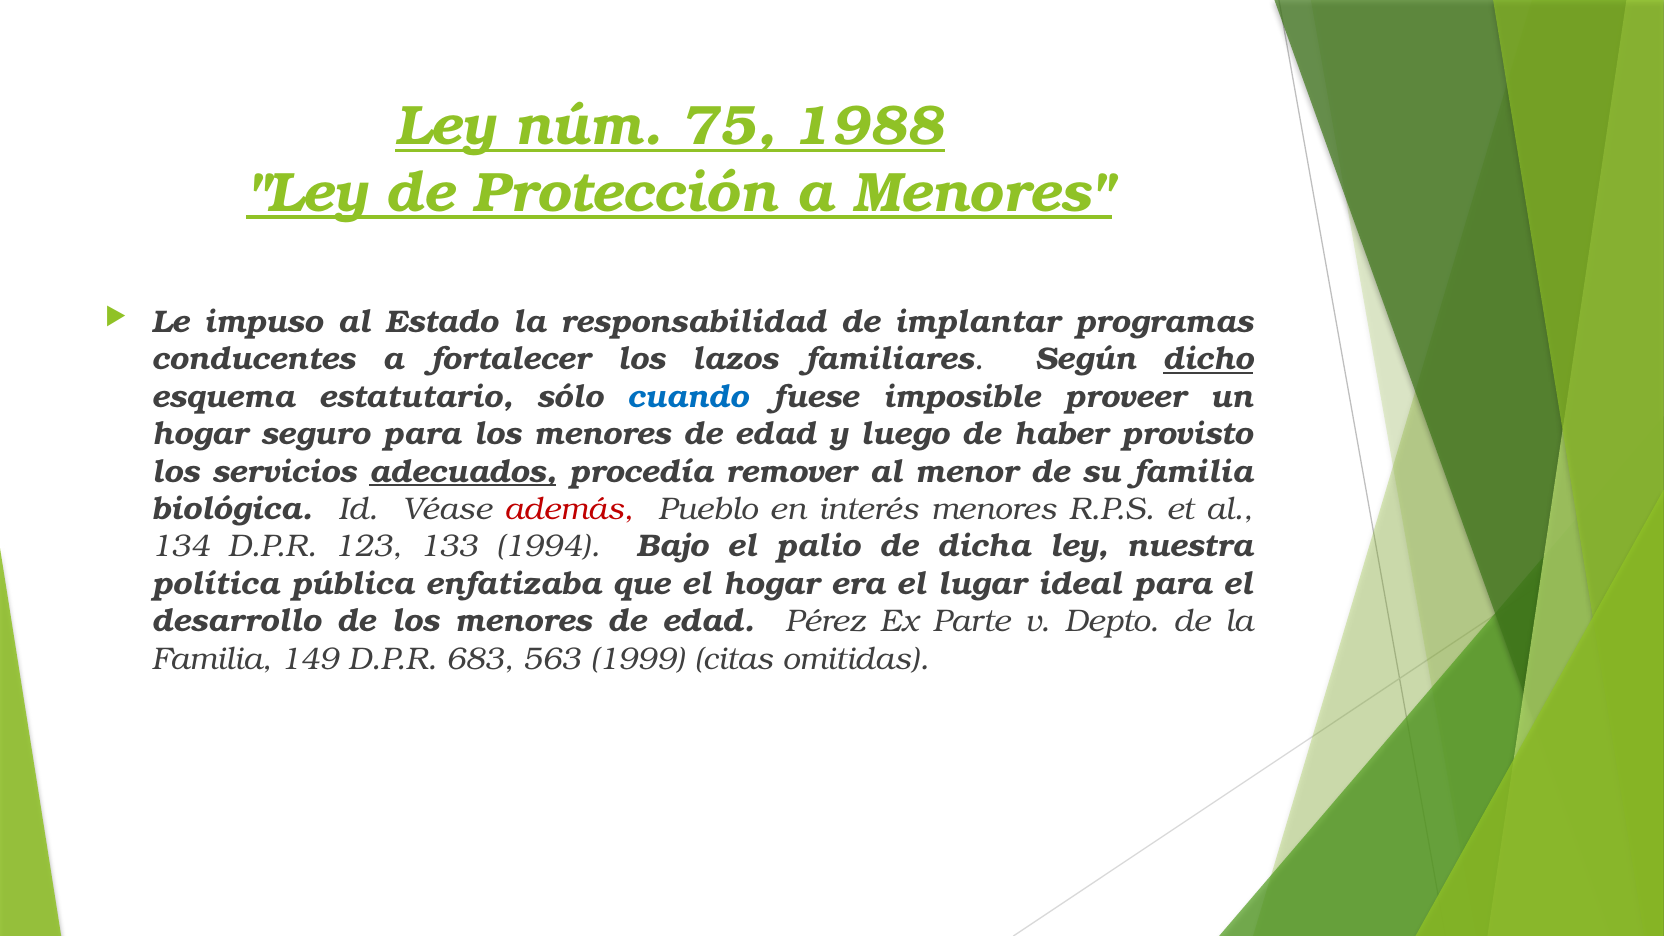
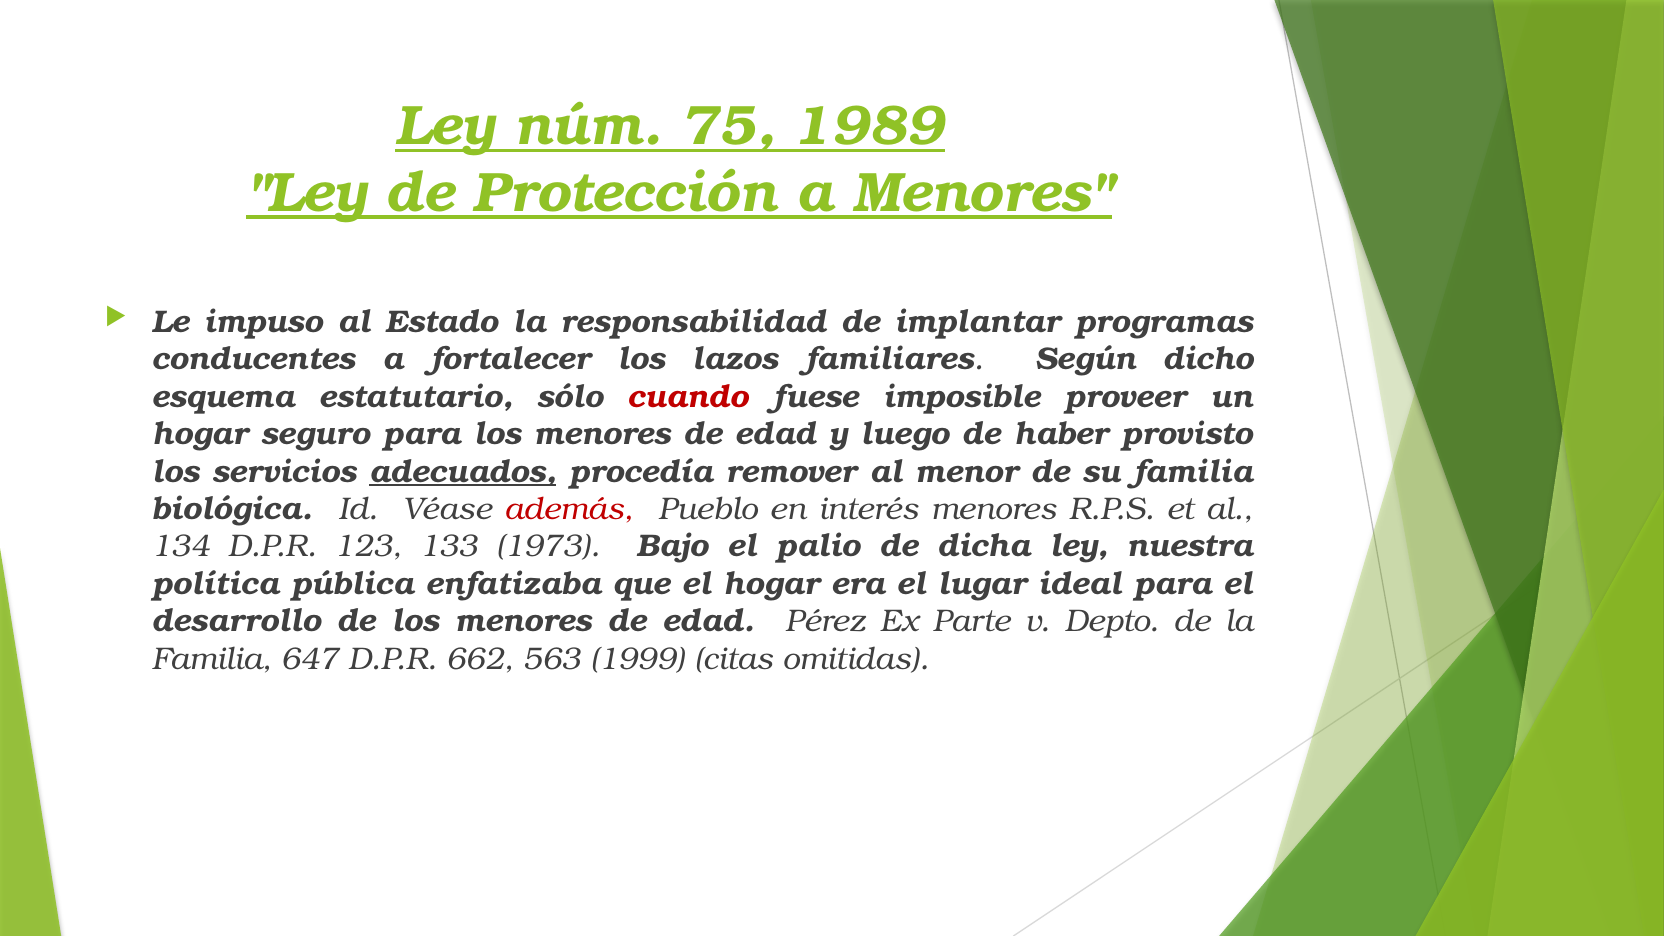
1988: 1988 -> 1989 (869, 127)
dicho underline: present -> none (1208, 359)
cuando colour: blue -> red (688, 397)
1994: 1994 -> 1973 (548, 547)
149: 149 -> 647 (310, 659)
683: 683 -> 662 (480, 659)
